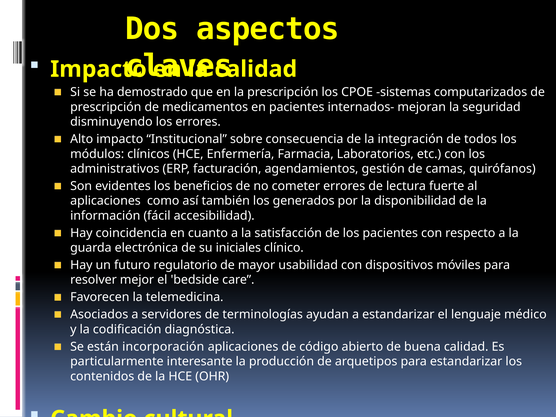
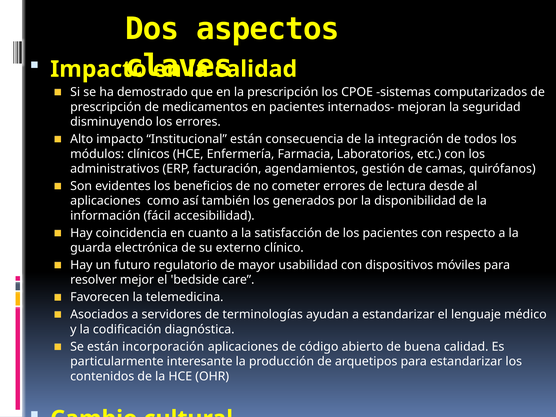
Institucional sobre: sobre -> están (246, 139)
fuerte: fuerte -> desde (447, 186)
iniciales: iniciales -> externo (238, 248)
